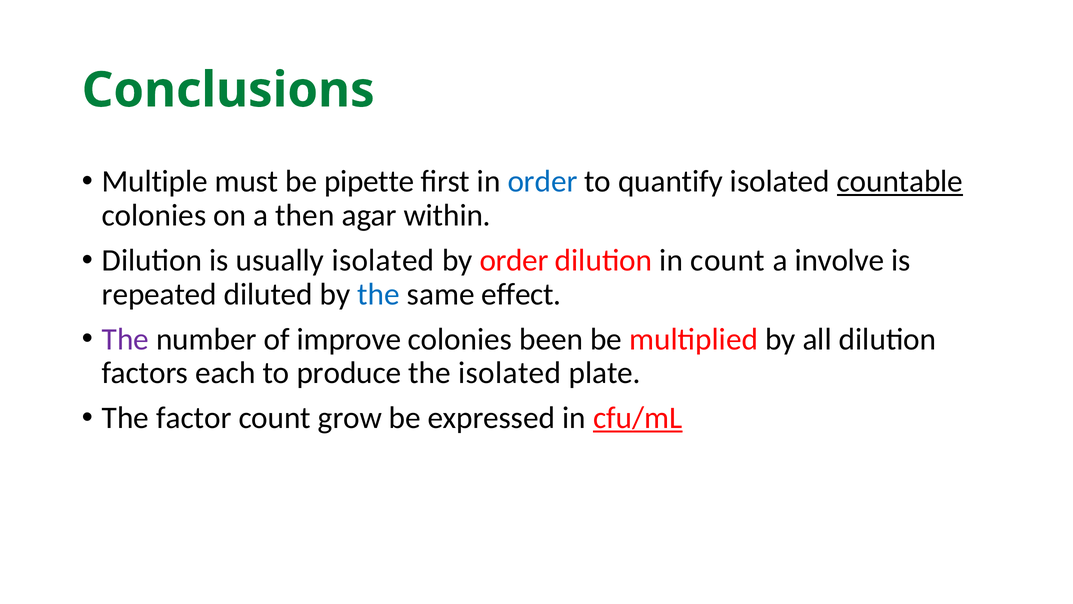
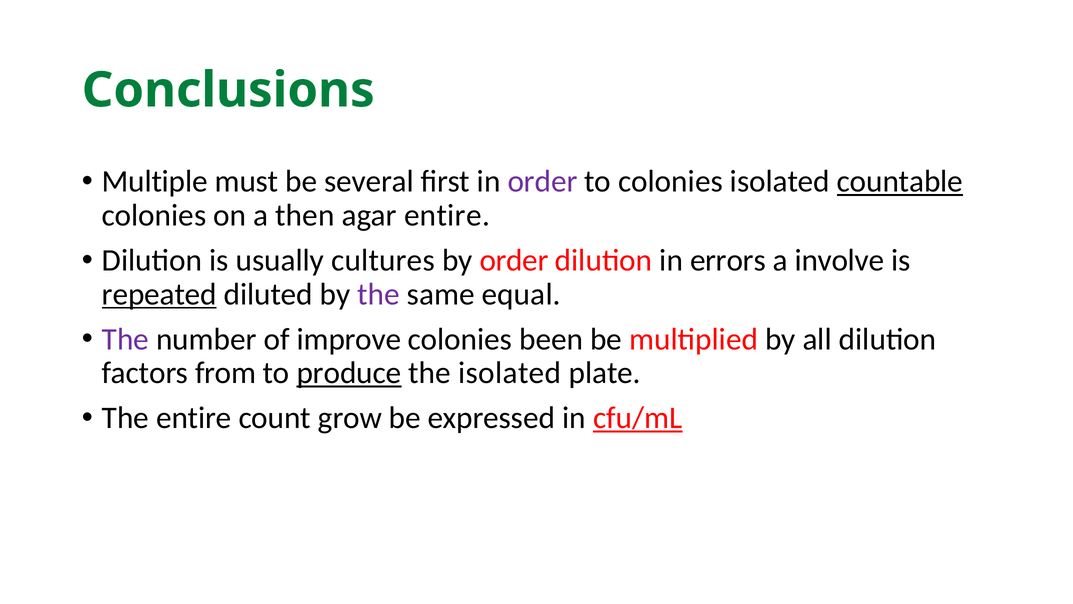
pipette: pipette -> several (369, 181)
order colour: blue -> purple (542, 181)
to quantify: quantify -> colonies (670, 181)
agar within: within -> entire (447, 215)
usually isolated: isolated -> cultures (383, 260)
in count: count -> errors (728, 260)
repeated underline: none -> present (159, 294)
the colour: blue -> purple (379, 294)
effect: effect -> equal (521, 294)
each: each -> from (226, 373)
produce underline: none -> present (349, 373)
The factor: factor -> entire (194, 418)
